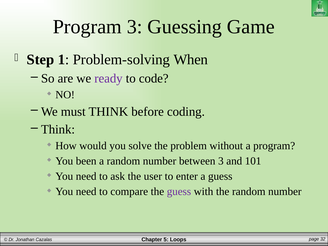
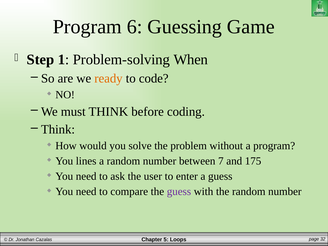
Program 3: 3 -> 6 (135, 27)
ready colour: purple -> orange (108, 78)
been: been -> lines (86, 161)
between 3: 3 -> 7 (221, 161)
101: 101 -> 175 (253, 161)
